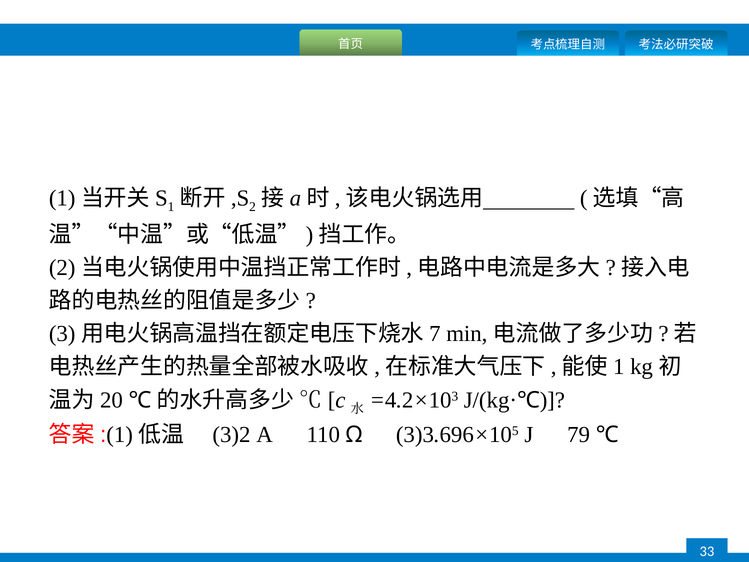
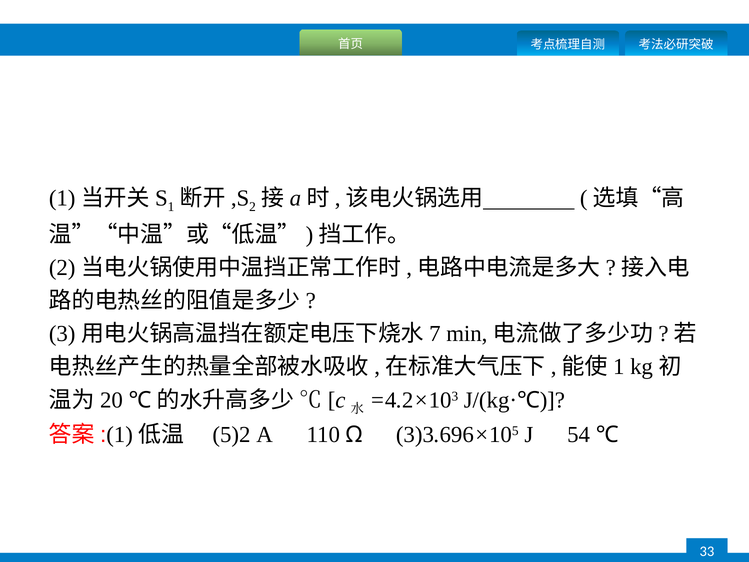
3)2: 3)2 -> 5)2 (231, 434)
79: 79 -> 54 (579, 434)
